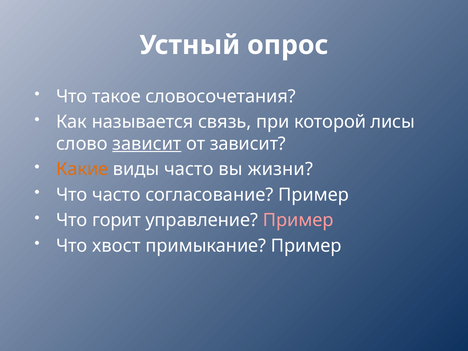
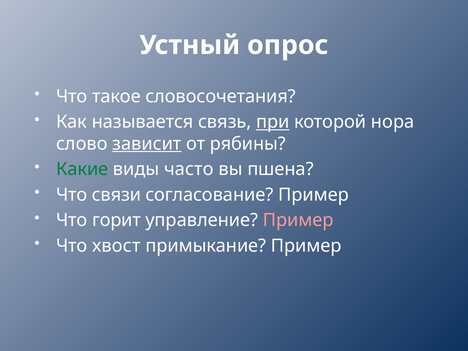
при underline: none -> present (273, 122)
лисы: лисы -> нора (393, 122)
от зависит: зависит -> рябины (248, 144)
Какие colour: orange -> green (82, 169)
жизни: жизни -> пшена (280, 169)
Что часто: часто -> связи (116, 195)
